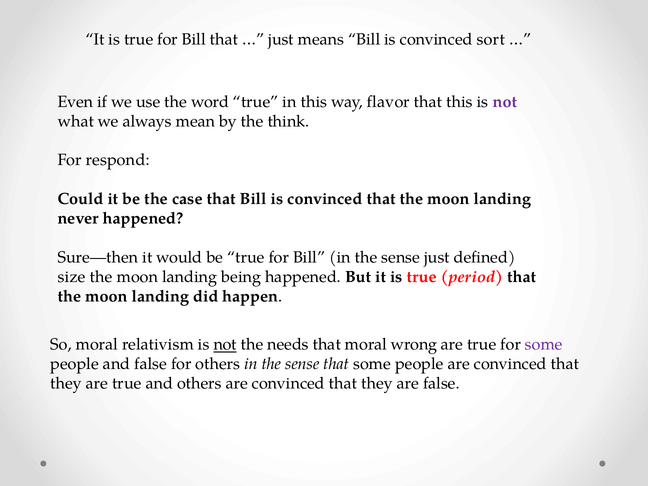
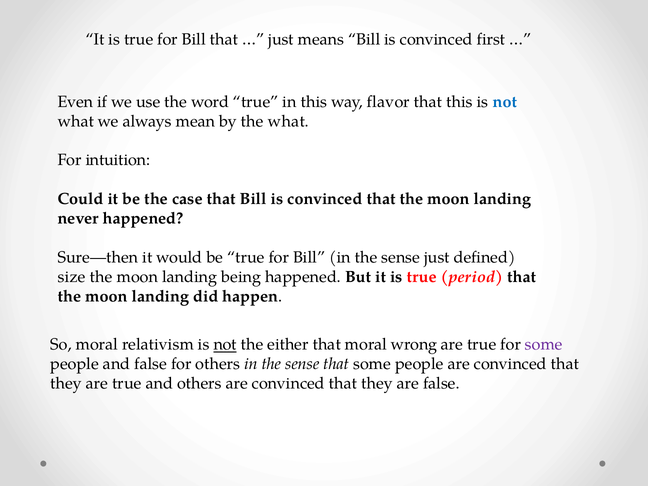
sort: sort -> first (491, 39)
not colour: purple -> blue (505, 102)
the think: think -> what (288, 121)
respond: respond -> intuition (118, 160)
needs: needs -> either (288, 344)
